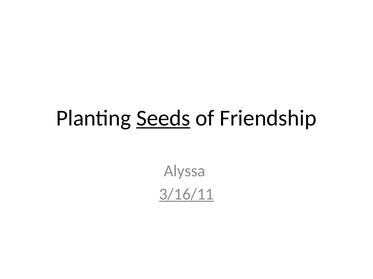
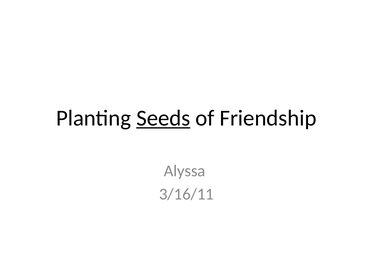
3/16/11 underline: present -> none (186, 195)
